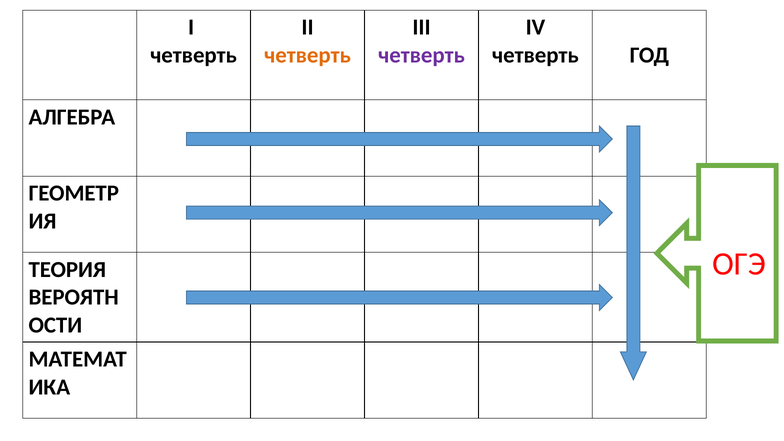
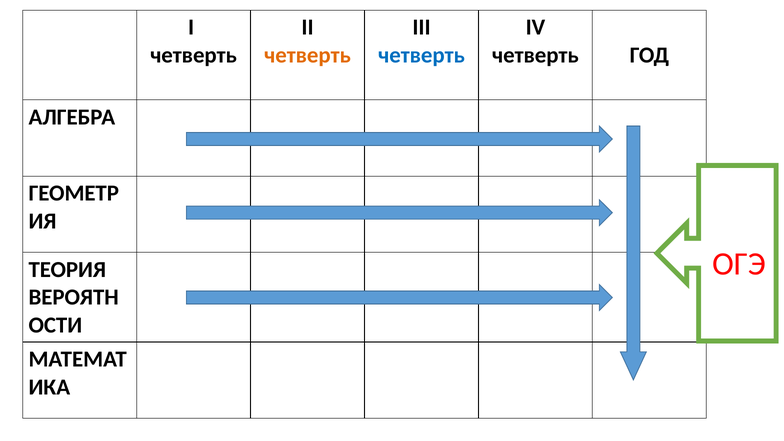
четверть colour: purple -> blue (421, 55)
